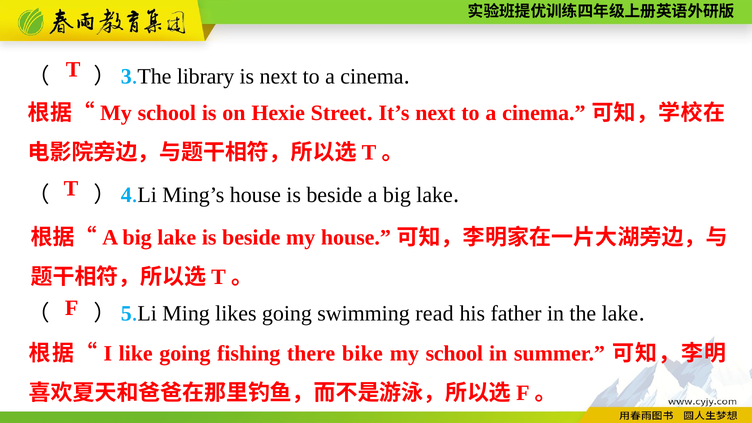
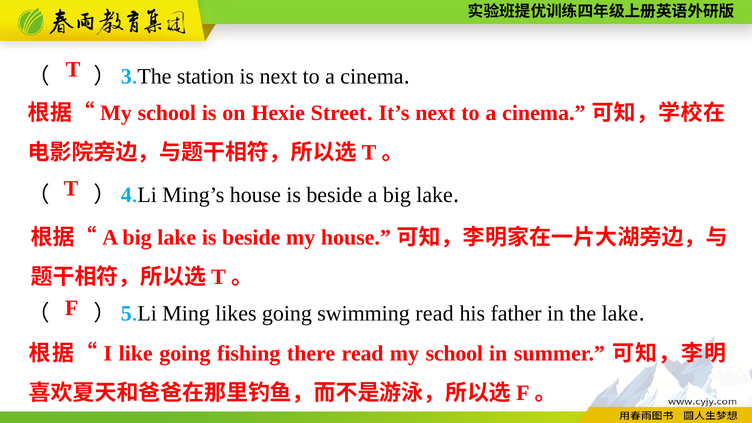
library: library -> station (206, 77)
there bike: bike -> read (363, 353)
